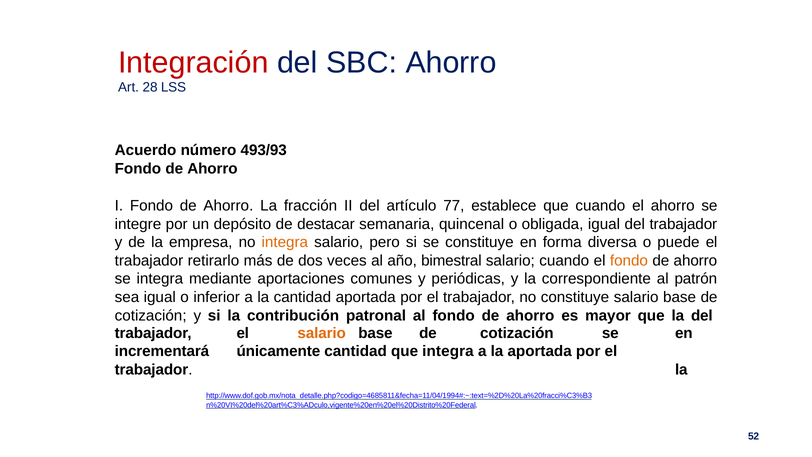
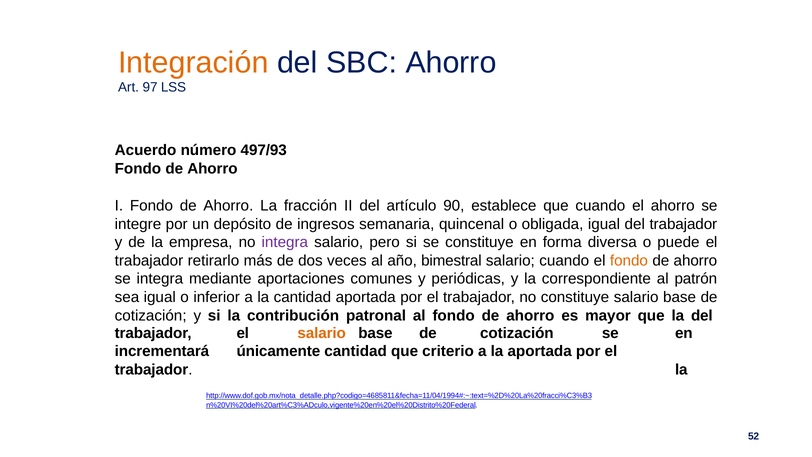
Integración colour: red -> orange (193, 63)
28: 28 -> 97 (150, 87)
493/93: 493/93 -> 497/93 (264, 150)
77: 77 -> 90 (454, 206)
destacar: destacar -> ingresos (326, 224)
integra colour: orange -> purple (285, 242)
que integra: integra -> criterio (448, 351)
